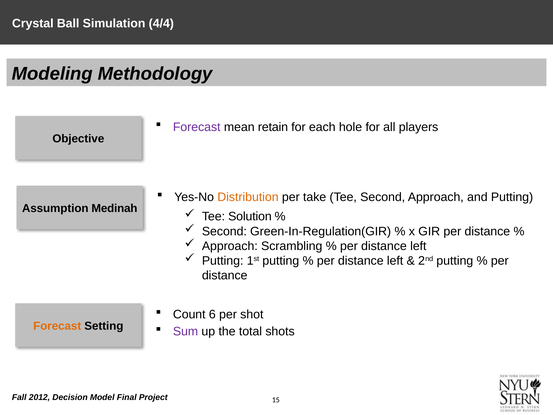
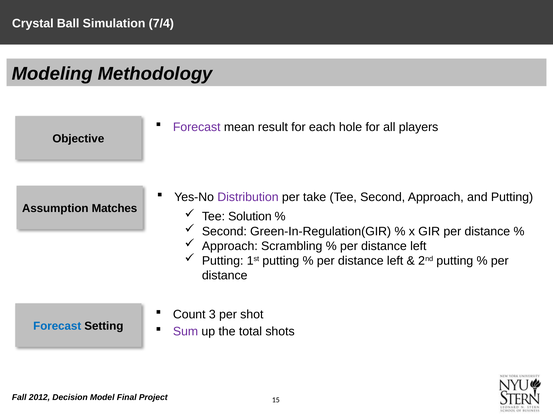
4/4: 4/4 -> 7/4 (161, 23)
retain: retain -> result (273, 127)
Distribution colour: orange -> purple (248, 197)
Medinah: Medinah -> Matches (114, 208)
6: 6 -> 3 (212, 314)
Forecast colour: orange -> blue (57, 326)
